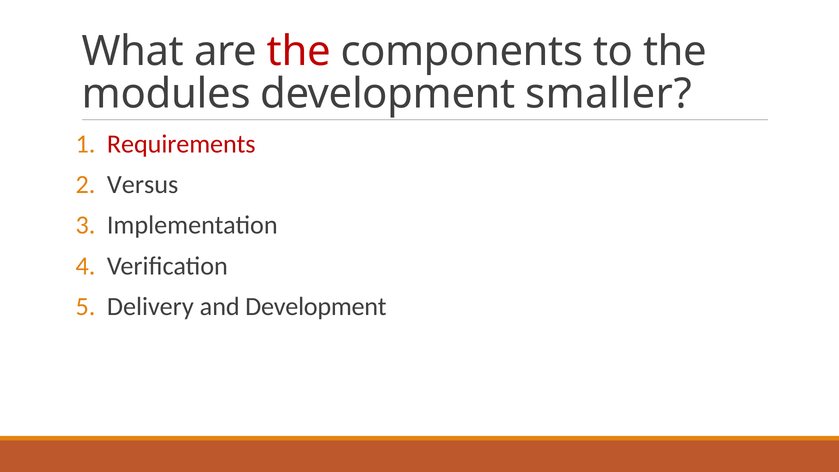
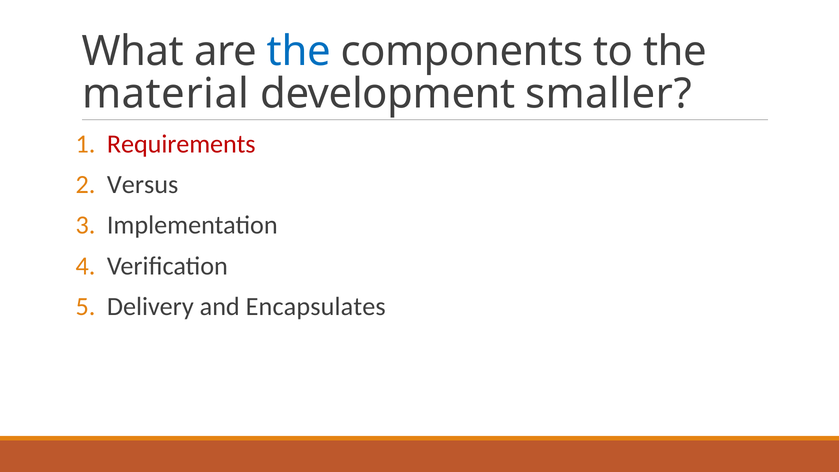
the colour: red -> blue (299, 51)
modules: modules -> material (166, 94)
and Development: Development -> Encapsulates (316, 306)
